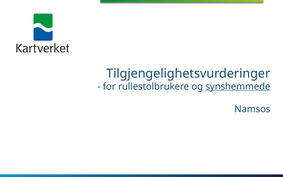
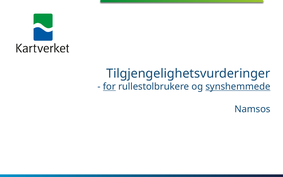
for underline: none -> present (109, 86)
